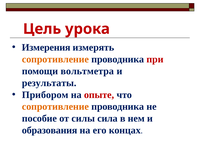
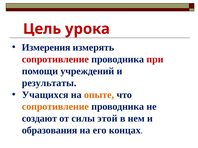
сопротивление colour: orange -> red (55, 59)
вольтметра: вольтметра -> учреждений (87, 71)
Прибором: Прибором -> Учащихся (45, 95)
опыте colour: red -> orange (99, 95)
пособие: пособие -> создают (39, 119)
сила: сила -> этой (107, 119)
